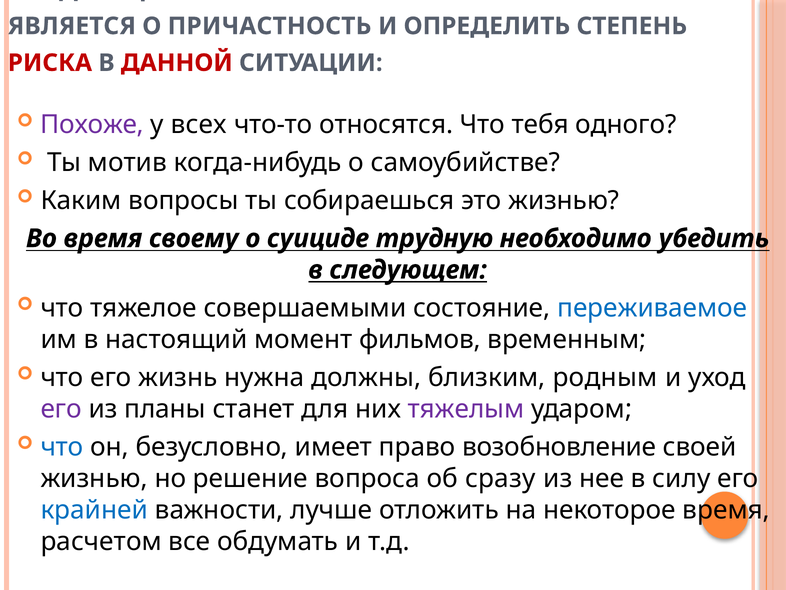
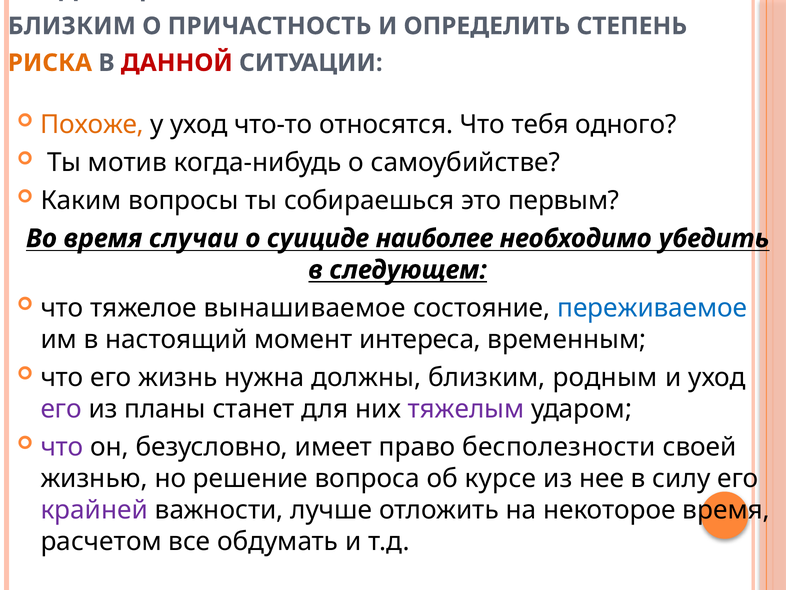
ЯВЛЯЕТСЯ: ЯВЛЯЕТСЯ -> БЛИЗКИМ (72, 26)
РИСКА colour: red -> orange (50, 63)
Похоже colour: purple -> orange (92, 124)
у всех: всех -> уход (199, 124)
это жизнью: жизнью -> первым (564, 200)
своему: своему -> случаи (194, 238)
трудную: трудную -> наиболее (435, 238)
совершаемыми: совершаемыми -> вынашиваемое (305, 308)
фильмов: фильмов -> интереса (420, 339)
что colour: blue -> purple (62, 447)
возобновление: возобновление -> бесполезности (559, 447)
сразу: сразу -> курсе (500, 478)
крайней colour: blue -> purple (94, 509)
